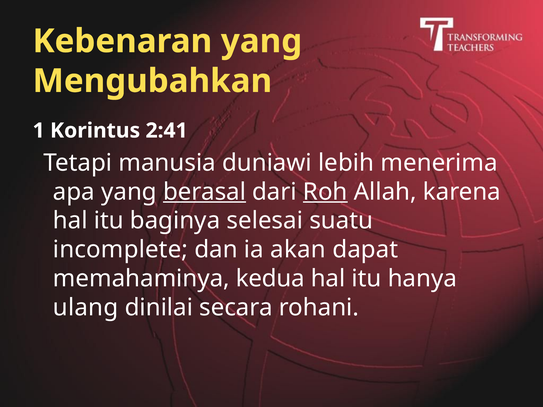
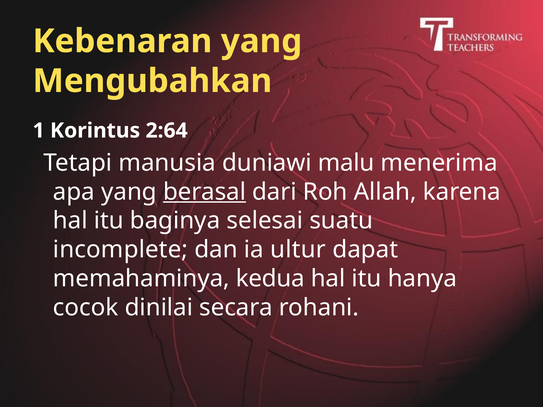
2:41: 2:41 -> 2:64 (167, 131)
lebih: lebih -> malu (346, 163)
Roh underline: present -> none (325, 192)
akan: akan -> ultur (298, 250)
ulang: ulang -> cocok (86, 308)
